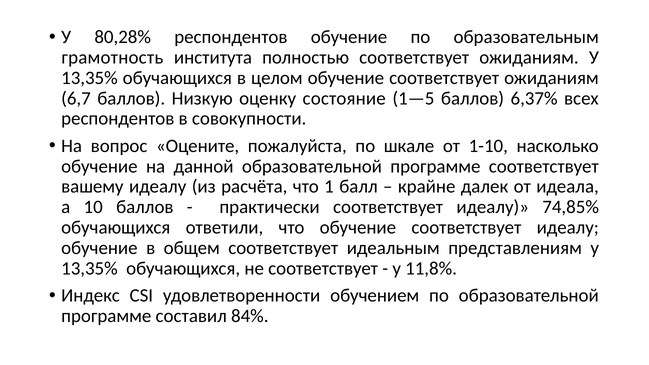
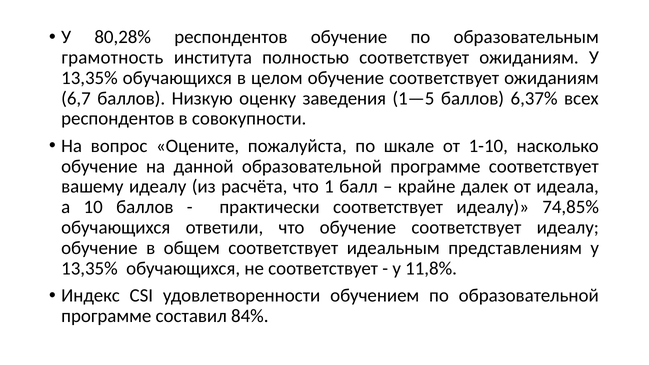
состояние: состояние -> заведения (344, 98)
